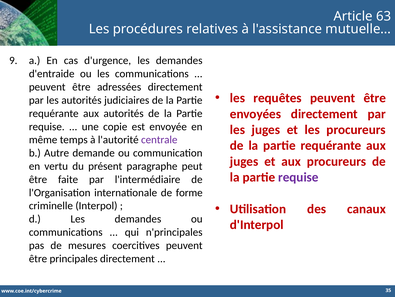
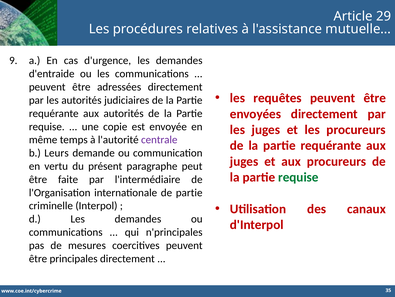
63: 63 -> 29 (384, 16)
Autre: Autre -> Leurs (57, 153)
requise colour: purple -> green (298, 177)
de forme: forme -> partie (189, 192)
